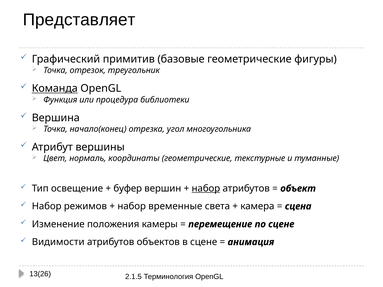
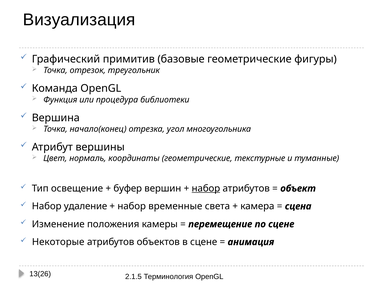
Представляет: Представляет -> Визуализация (79, 20)
Команда underline: present -> none (55, 88)
режимов: режимов -> удаление (85, 206)
Видимости: Видимости -> Некоторые (58, 242)
